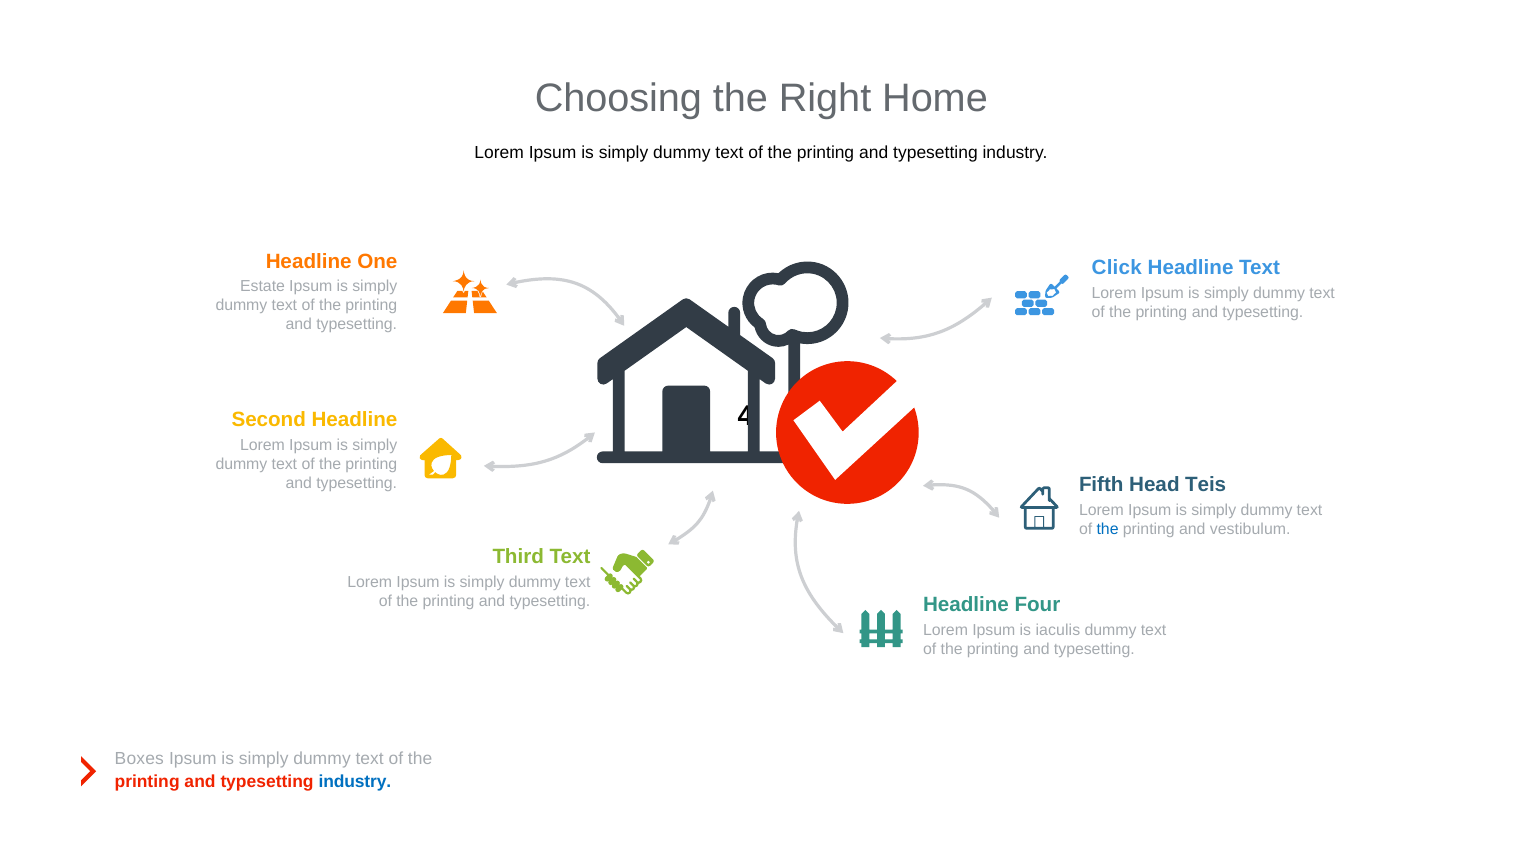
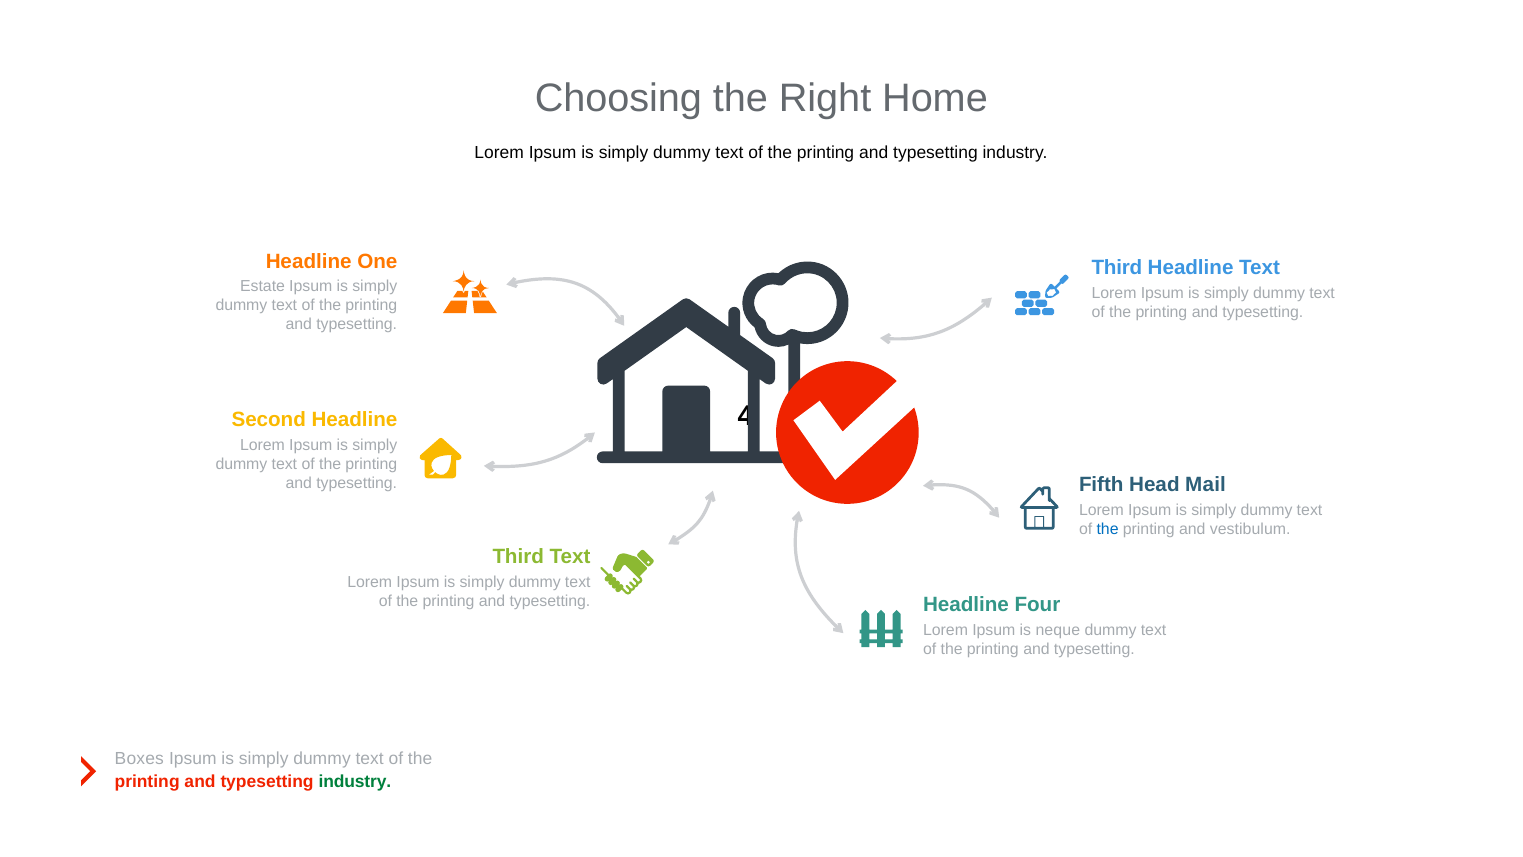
Click: Click -> Third (1117, 268)
Teis: Teis -> Mail (1206, 484)
iaculis: iaculis -> neque (1058, 630)
industry colour: blue -> green (355, 781)
